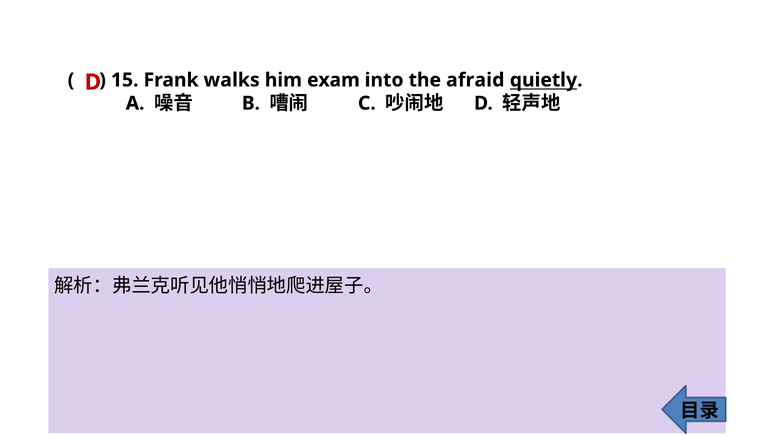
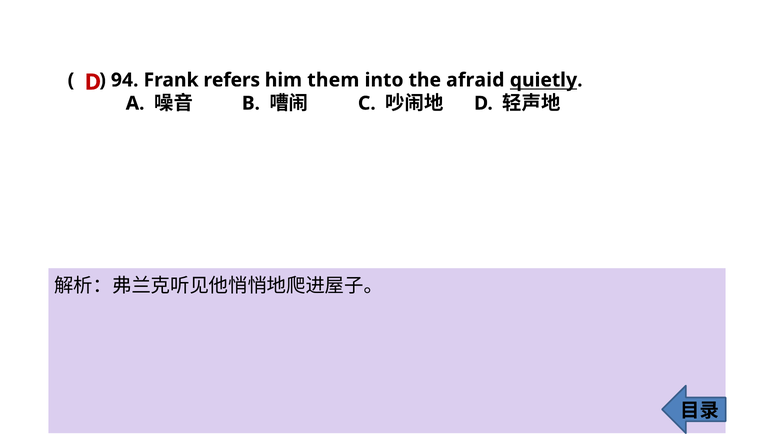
15: 15 -> 94 (125, 80)
walks: walks -> refers (232, 80)
exam: exam -> them (333, 80)
